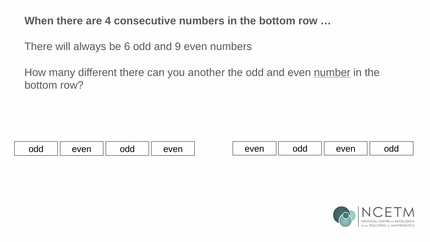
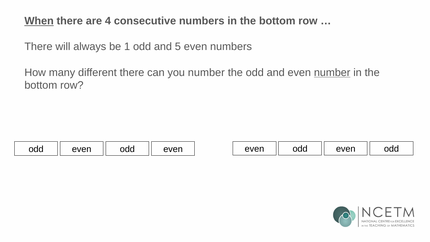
When underline: none -> present (39, 21)
6: 6 -> 1 (127, 47)
9: 9 -> 5 (178, 47)
you another: another -> number (206, 72)
